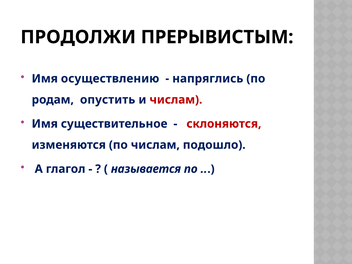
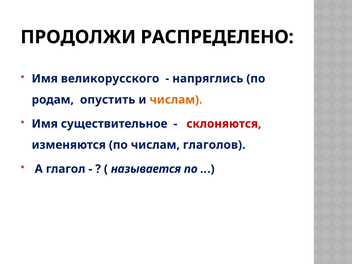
ПРЕРЫВИСТЫМ: ПРЕРЫВИСТЫМ -> РАСПРЕДЕЛЕНО (217, 37)
осуществлению: осуществлению -> великорусского (110, 79)
числам colour: red -> orange (176, 100)
подошло: подошло -> глаголов (214, 145)
